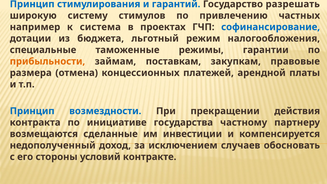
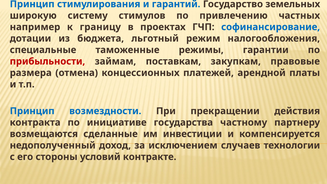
разрешать: разрешать -> земельных (293, 4)
система: система -> границу (100, 27)
прибыльности colour: orange -> red (47, 61)
обосновать: обосновать -> технологии (292, 145)
